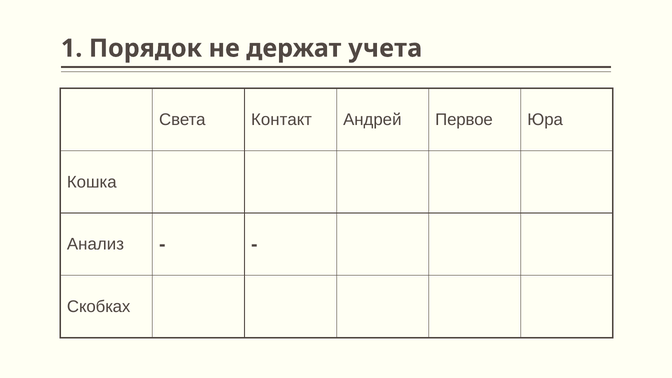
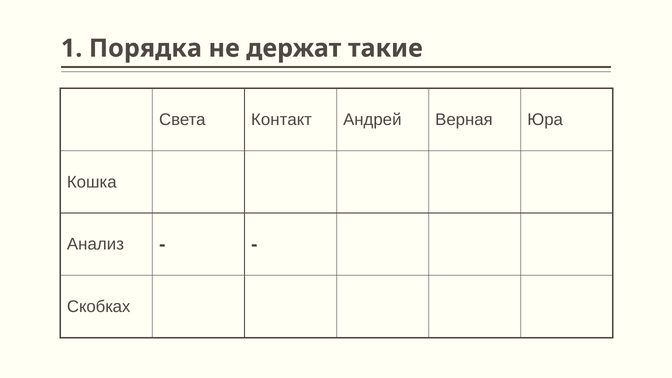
Порядок: Порядок -> Порядка (145, 48)
учета: учета -> такие (385, 48)
Первое: Первое -> Верная (464, 120)
